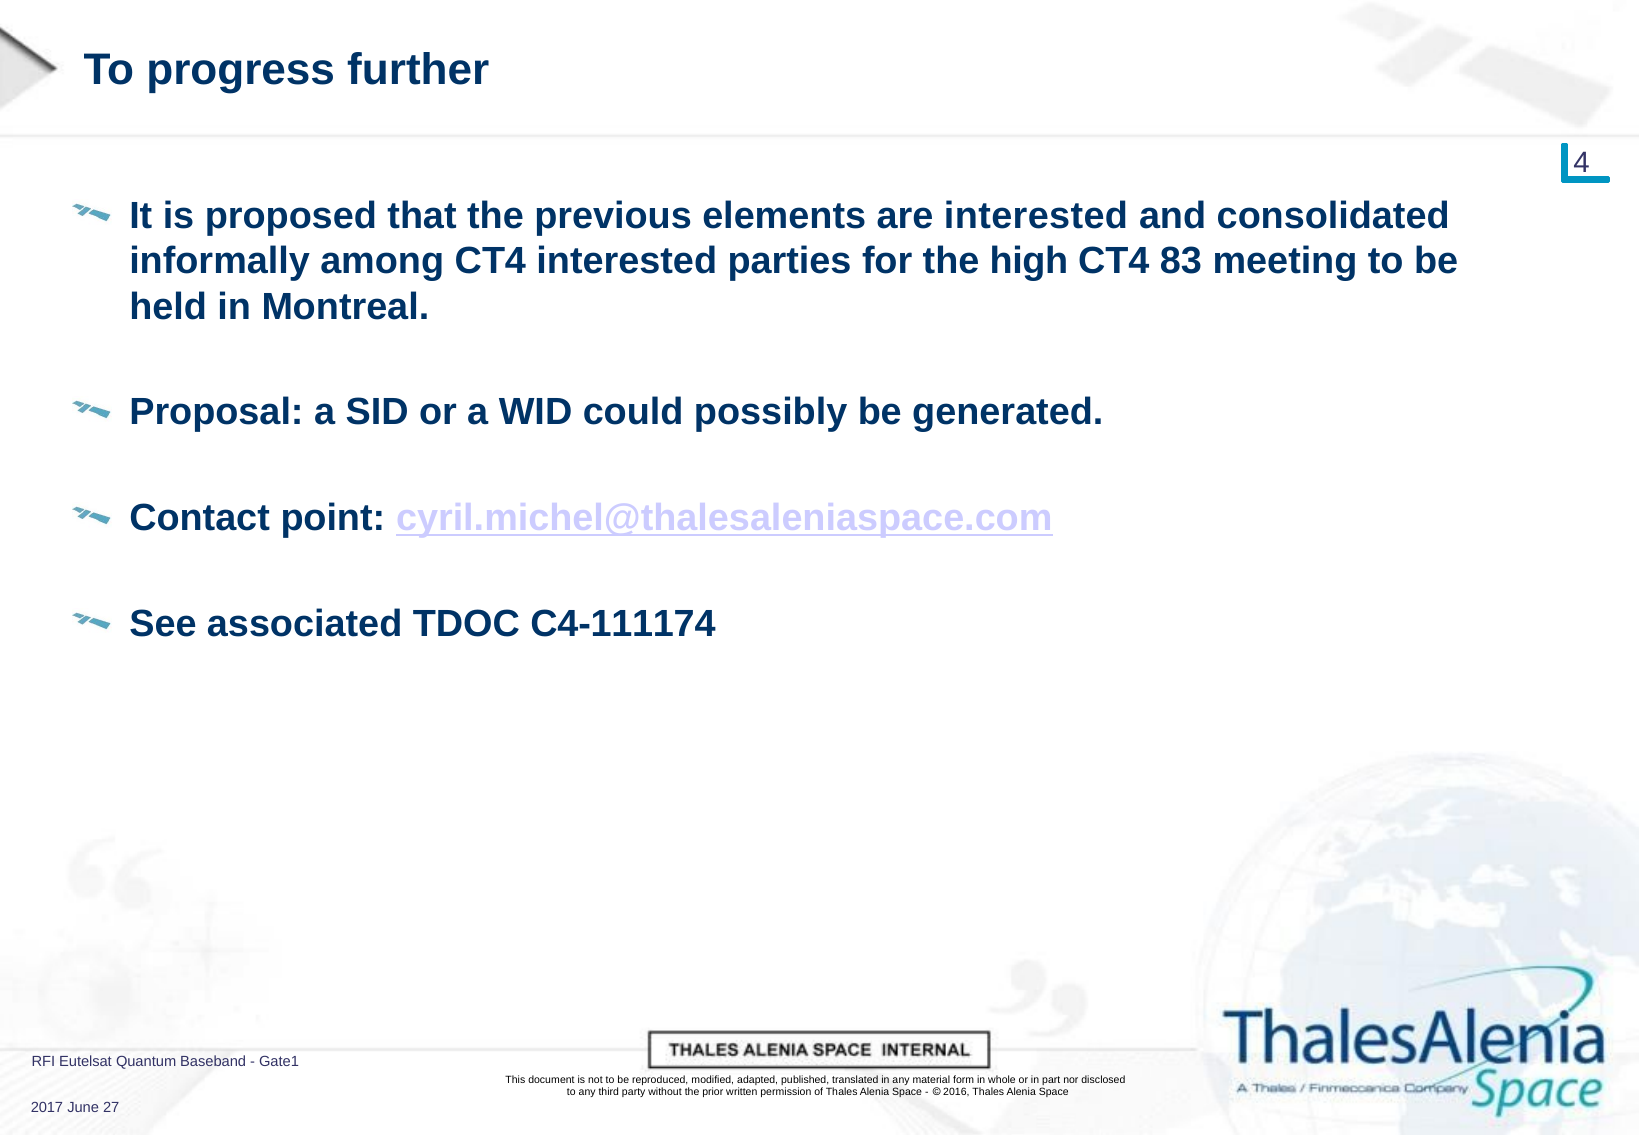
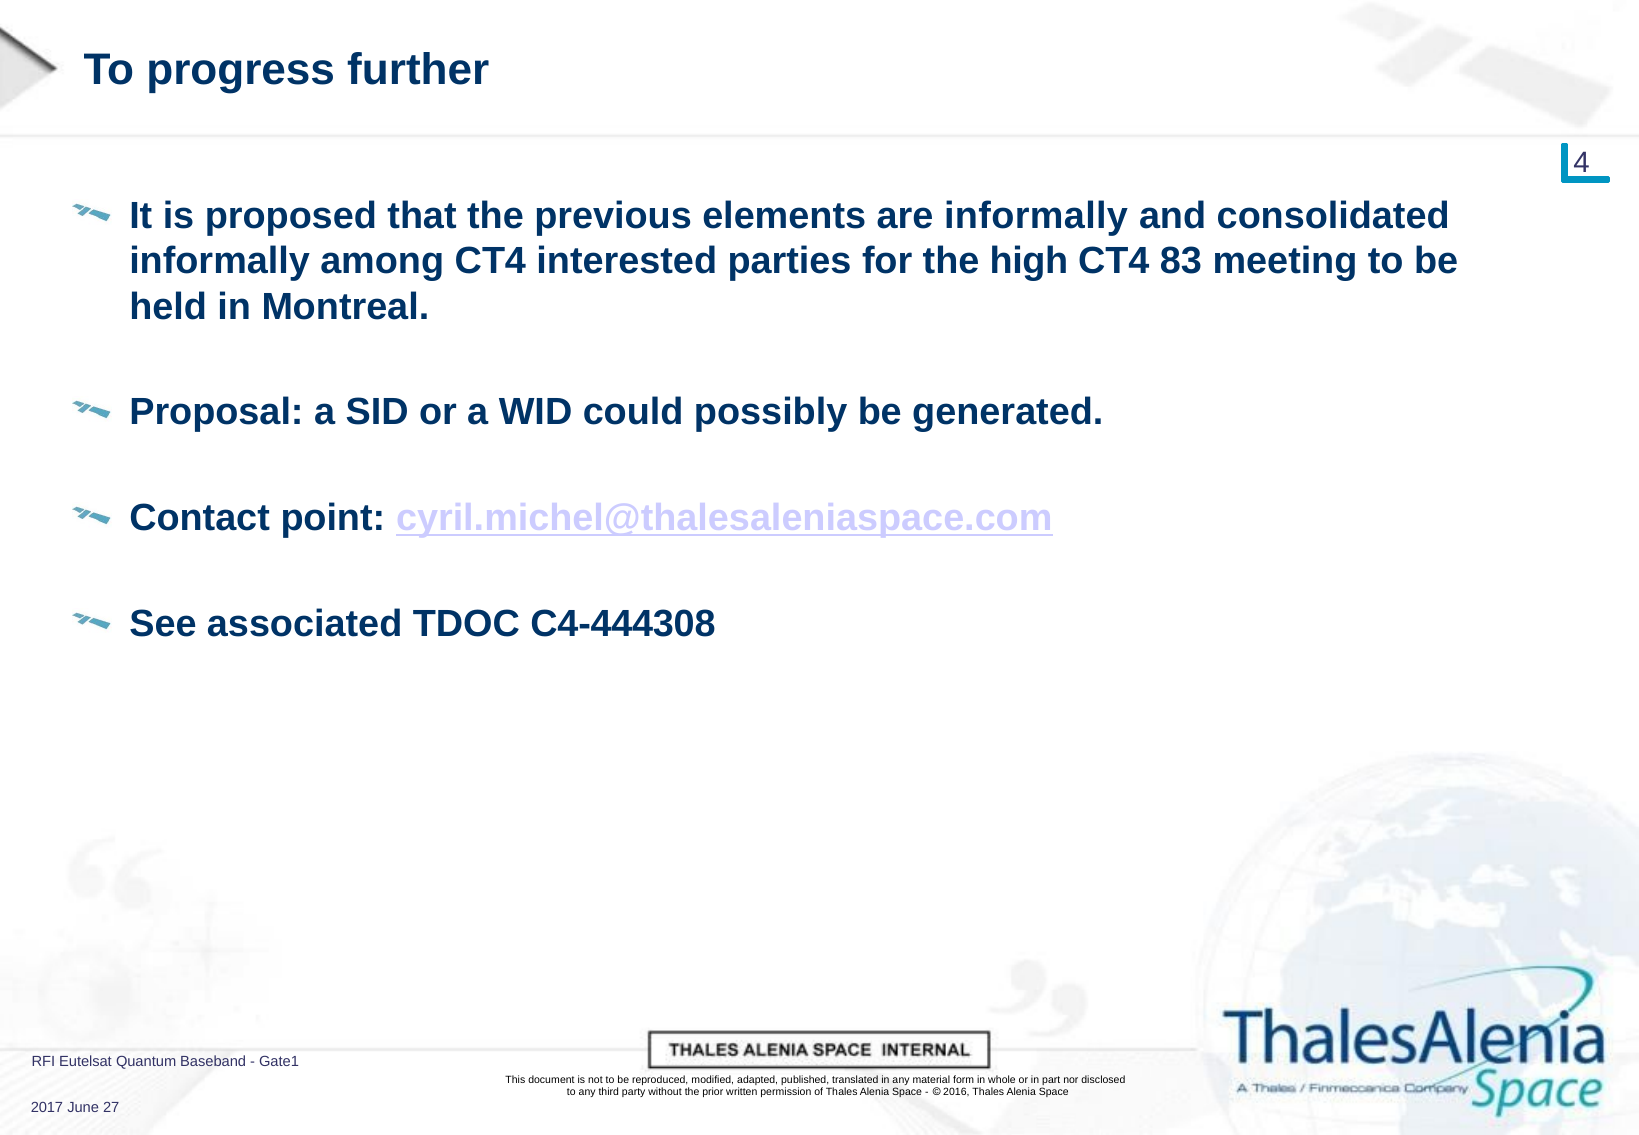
are interested: interested -> informally (1036, 216)
C4-111174: C4-111174 -> C4-444308 (623, 624)
